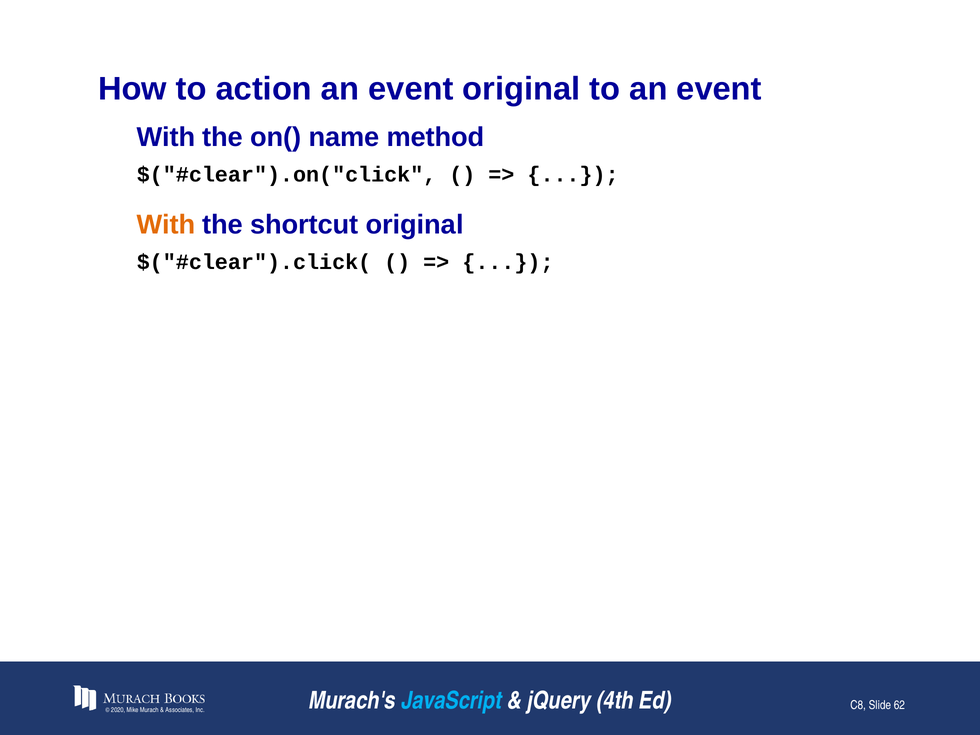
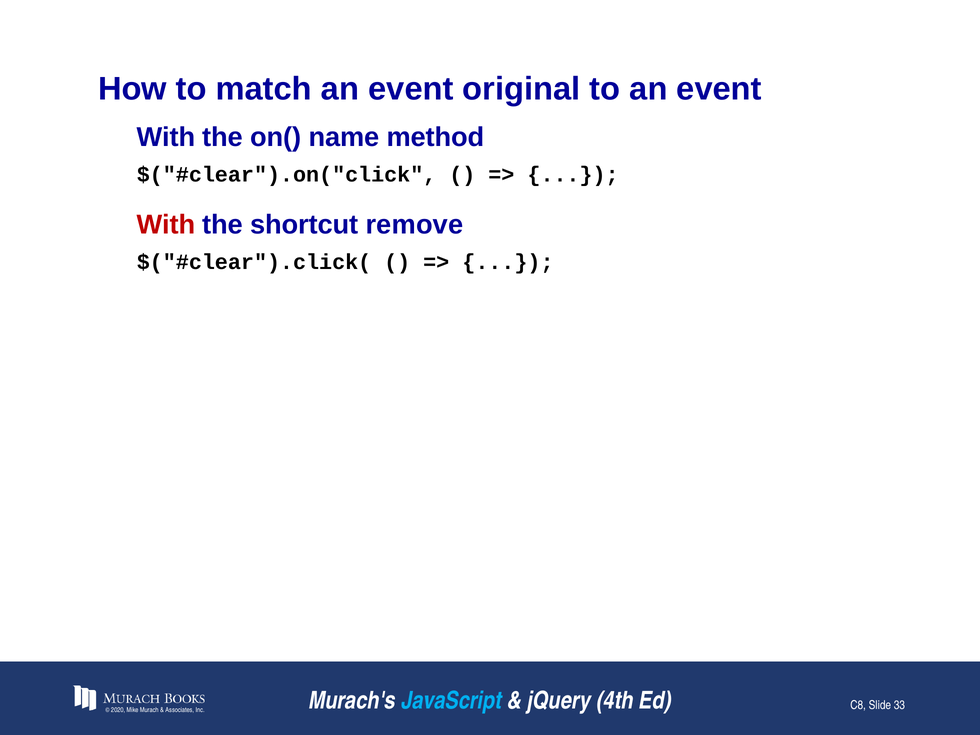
action: action -> match (264, 89)
With colour: orange -> red (166, 225)
shortcut original: original -> remove (415, 225)
62: 62 -> 33 (899, 705)
